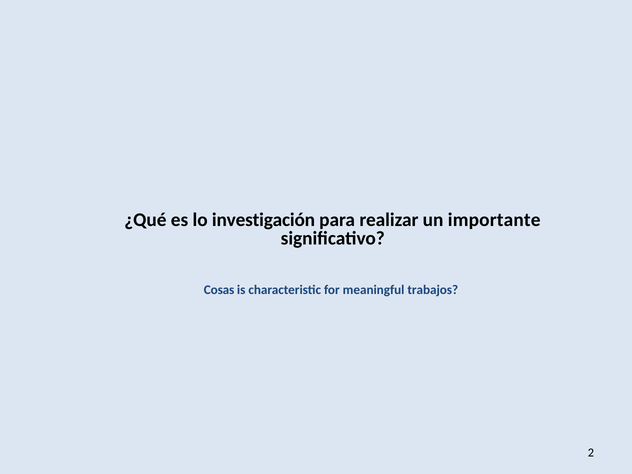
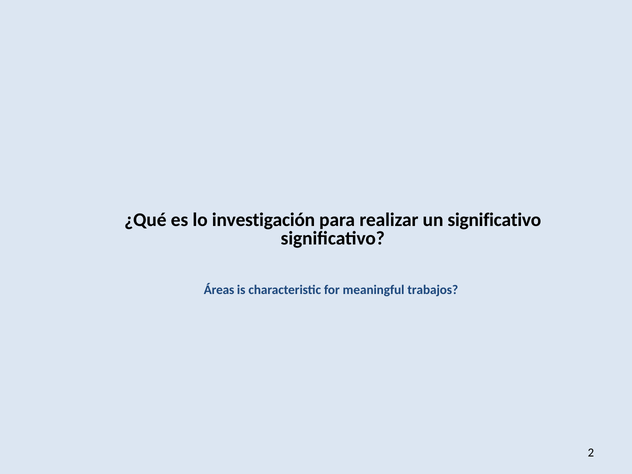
un importante: importante -> significativo (494, 220)
Cosas: Cosas -> Áreas (219, 290)
